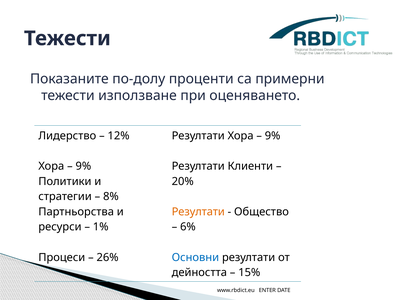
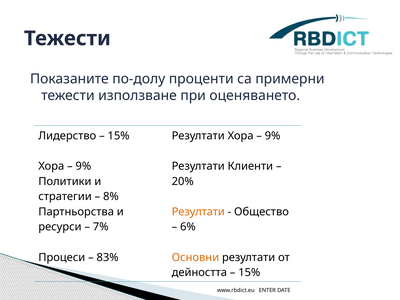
12%: 12% -> 15% (119, 136)
1%: 1% -> 7% (101, 227)
26%: 26% -> 83% (108, 257)
Основни colour: blue -> orange (195, 257)
